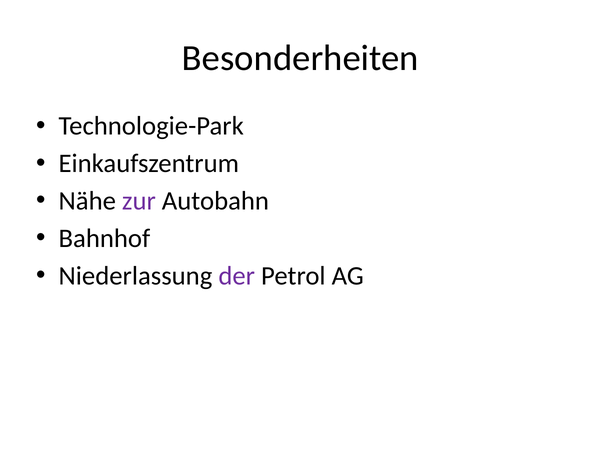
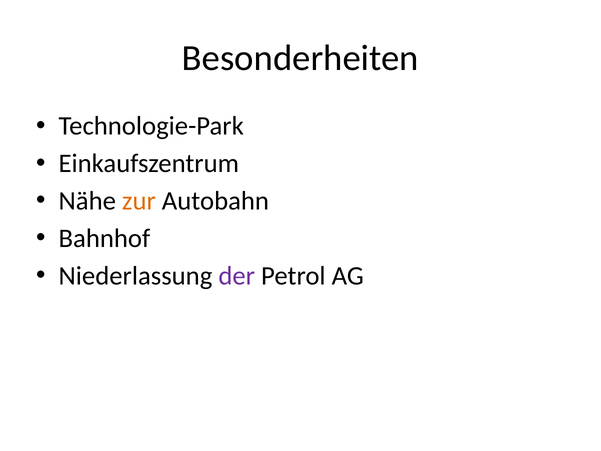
zur colour: purple -> orange (139, 201)
